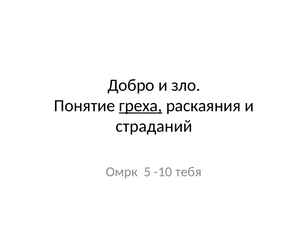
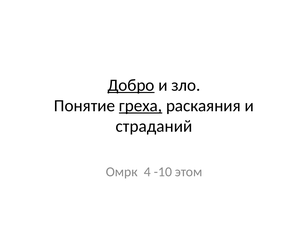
Добро underline: none -> present (131, 85)
5: 5 -> 4 (147, 172)
тебя: тебя -> этом (189, 172)
